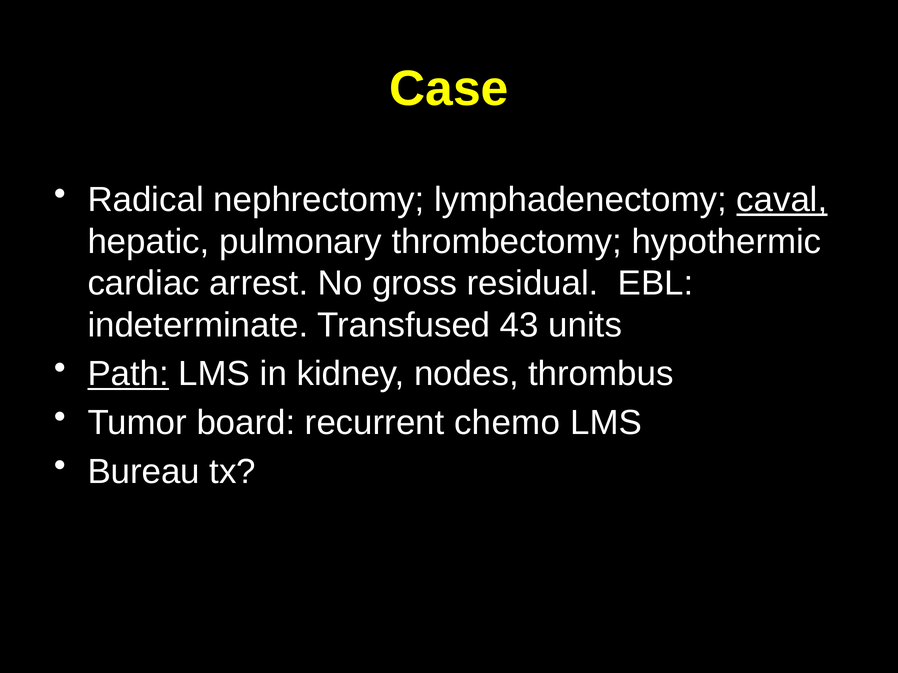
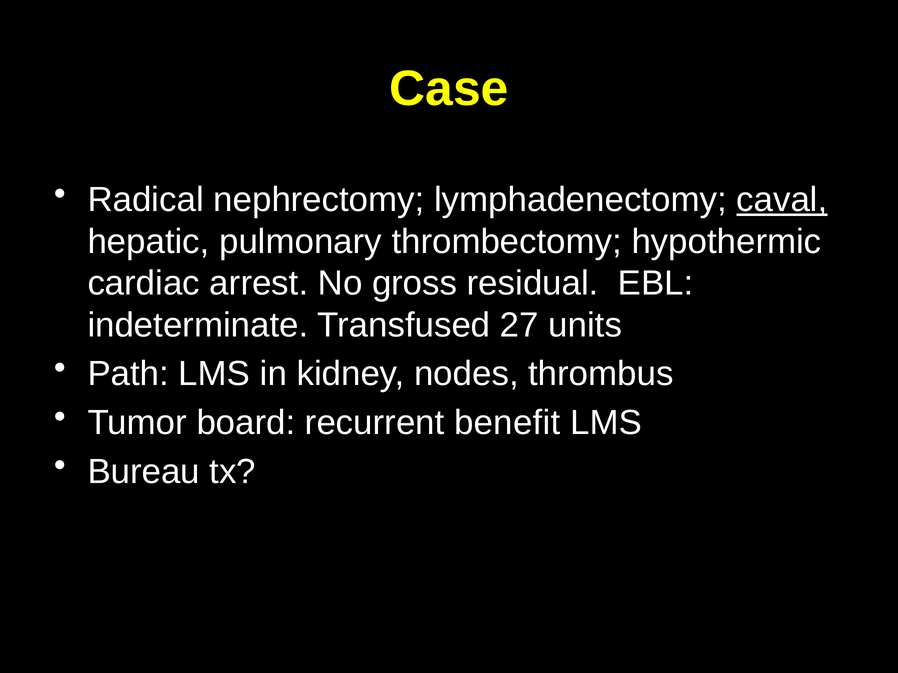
43: 43 -> 27 (519, 325)
Path underline: present -> none (128, 374)
chemo: chemo -> benefit (507, 423)
